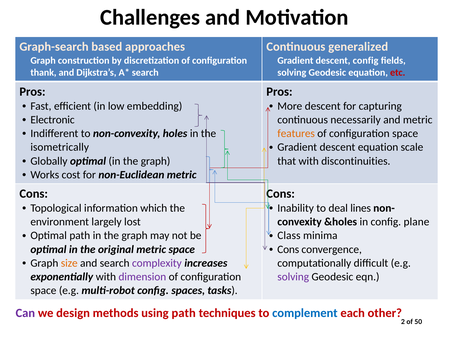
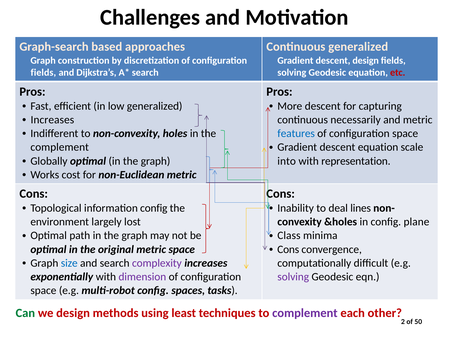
descent config: config -> design (366, 60)
thank: thank -> fields (43, 73)
low embedding: embedding -> generalized (155, 106)
Electronic: Electronic -> Increases (52, 120)
features colour: orange -> blue (296, 133)
isometrically: isometrically -> complement (60, 147)
that: that -> into (287, 161)
discontinuities: discontinuities -> representation (356, 161)
information which: which -> config (154, 208)
size colour: orange -> blue (69, 263)
Can colour: purple -> green (25, 313)
using path: path -> least (184, 313)
complement colour: blue -> purple (305, 313)
